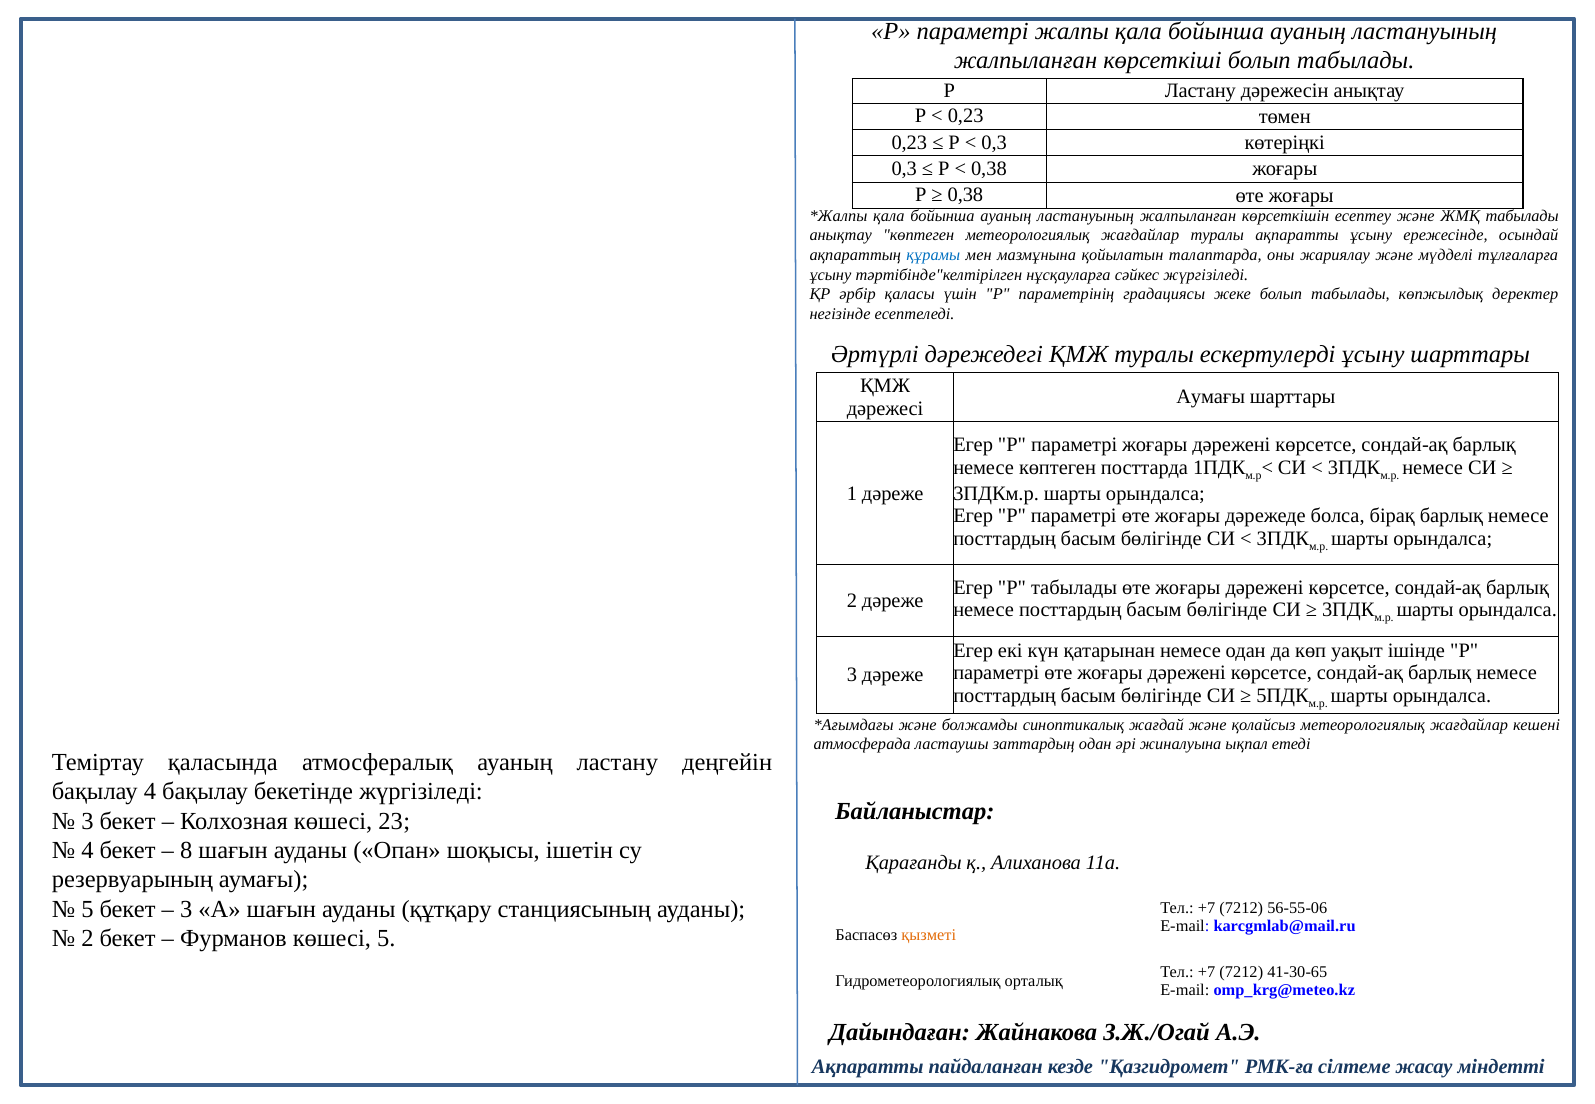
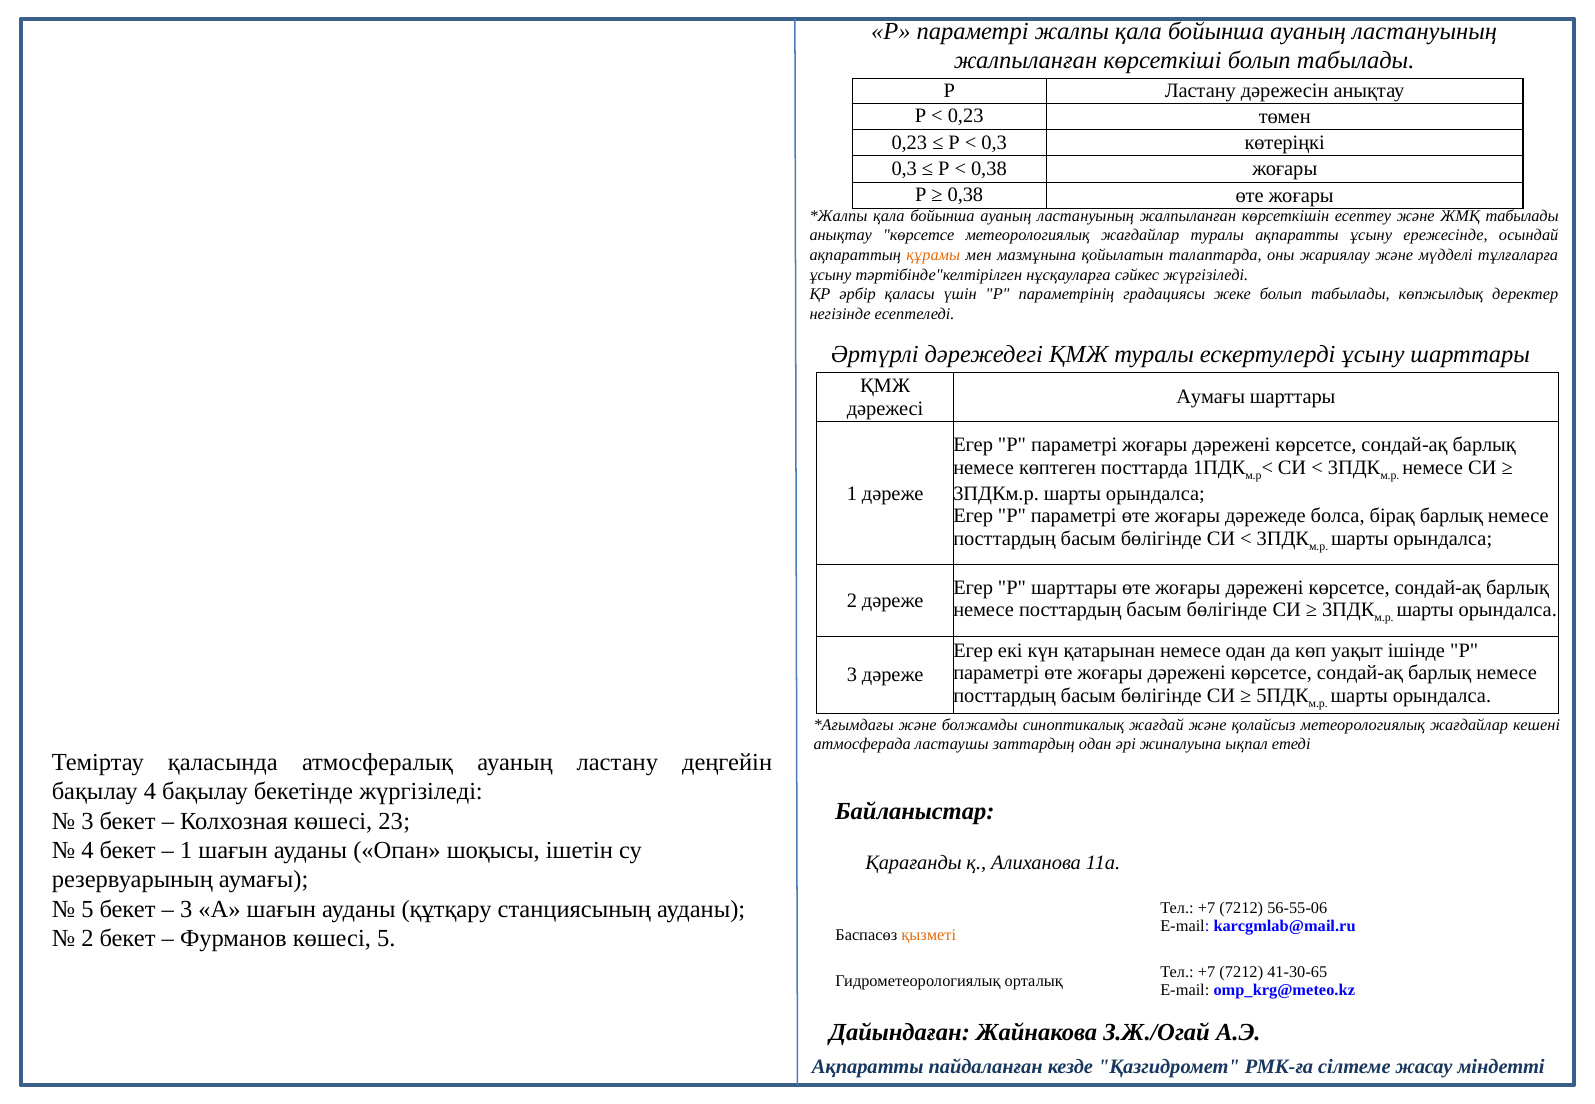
анықтау көптеген: көптеген -> көрсетсе (919, 236)
құрамы colour: blue -> orange (933, 255)
Р табылады: табылады -> шарттары (1074, 588)
8: 8 -> 1 (186, 851)
